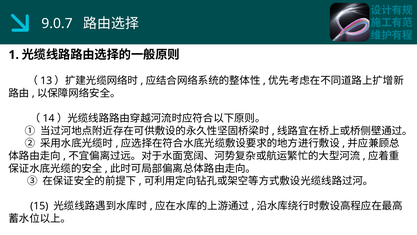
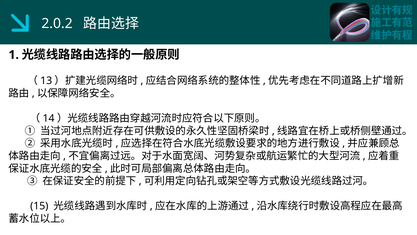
9.0.7: 9.0.7 -> 2.0.2 (57, 24)
